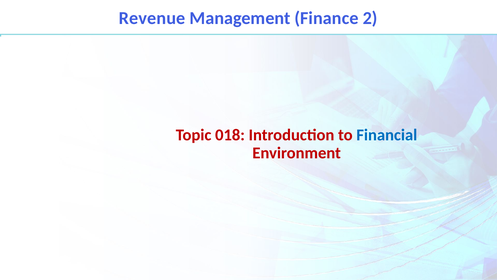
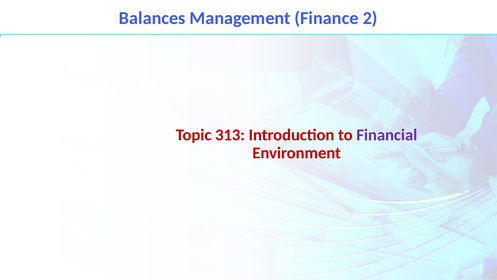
Revenue: Revenue -> Balances (152, 18)
018: 018 -> 313 (230, 135)
Financial colour: blue -> purple (387, 135)
